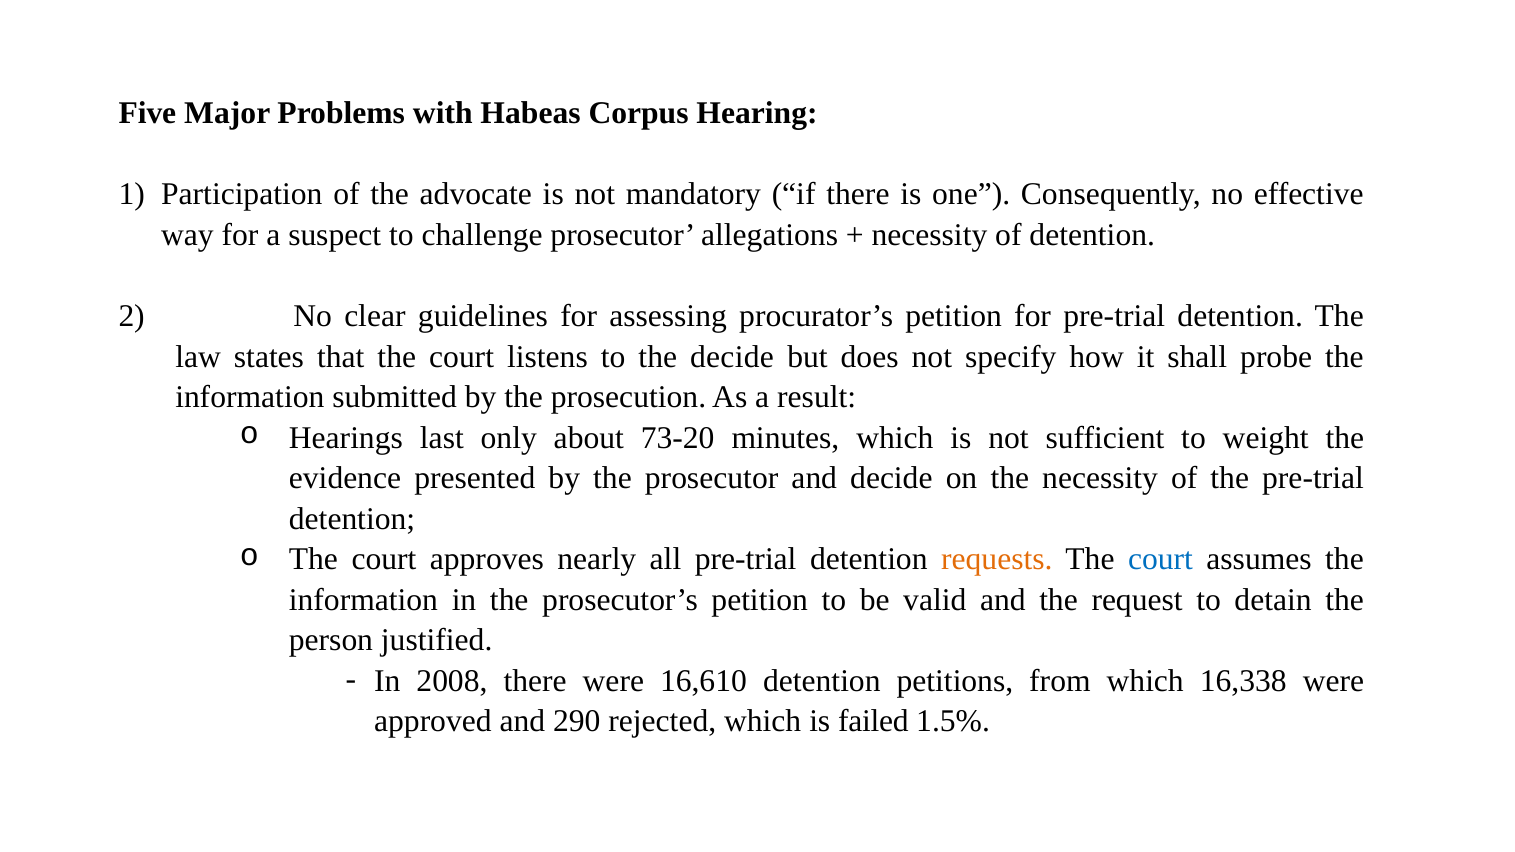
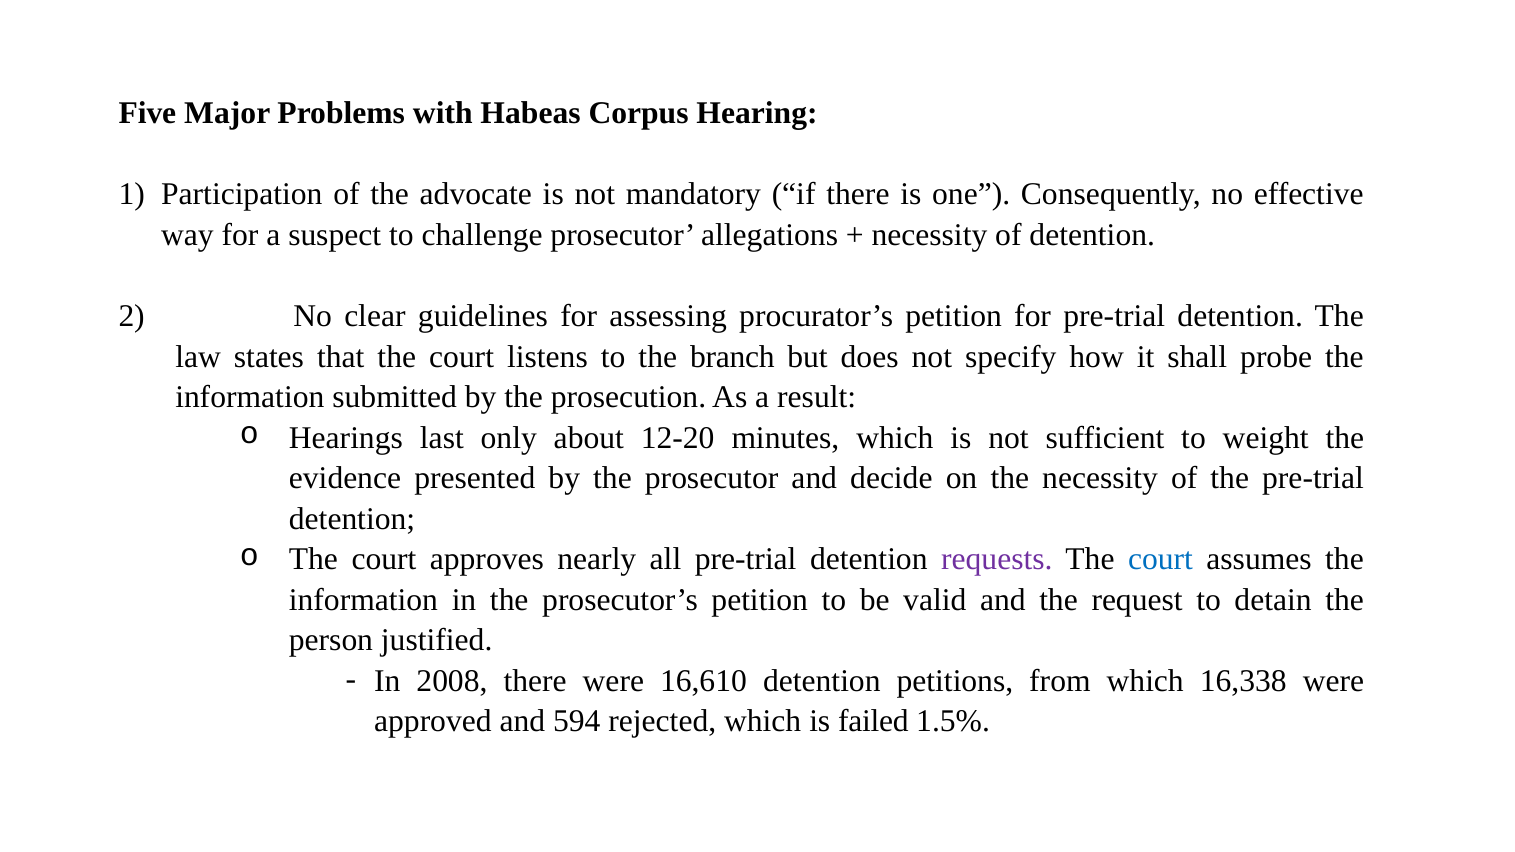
the decide: decide -> branch (732, 357)
73-20: 73-20 -> 12-20 (678, 438)
requests colour: orange -> purple (997, 559)
290: 290 -> 594 (577, 721)
